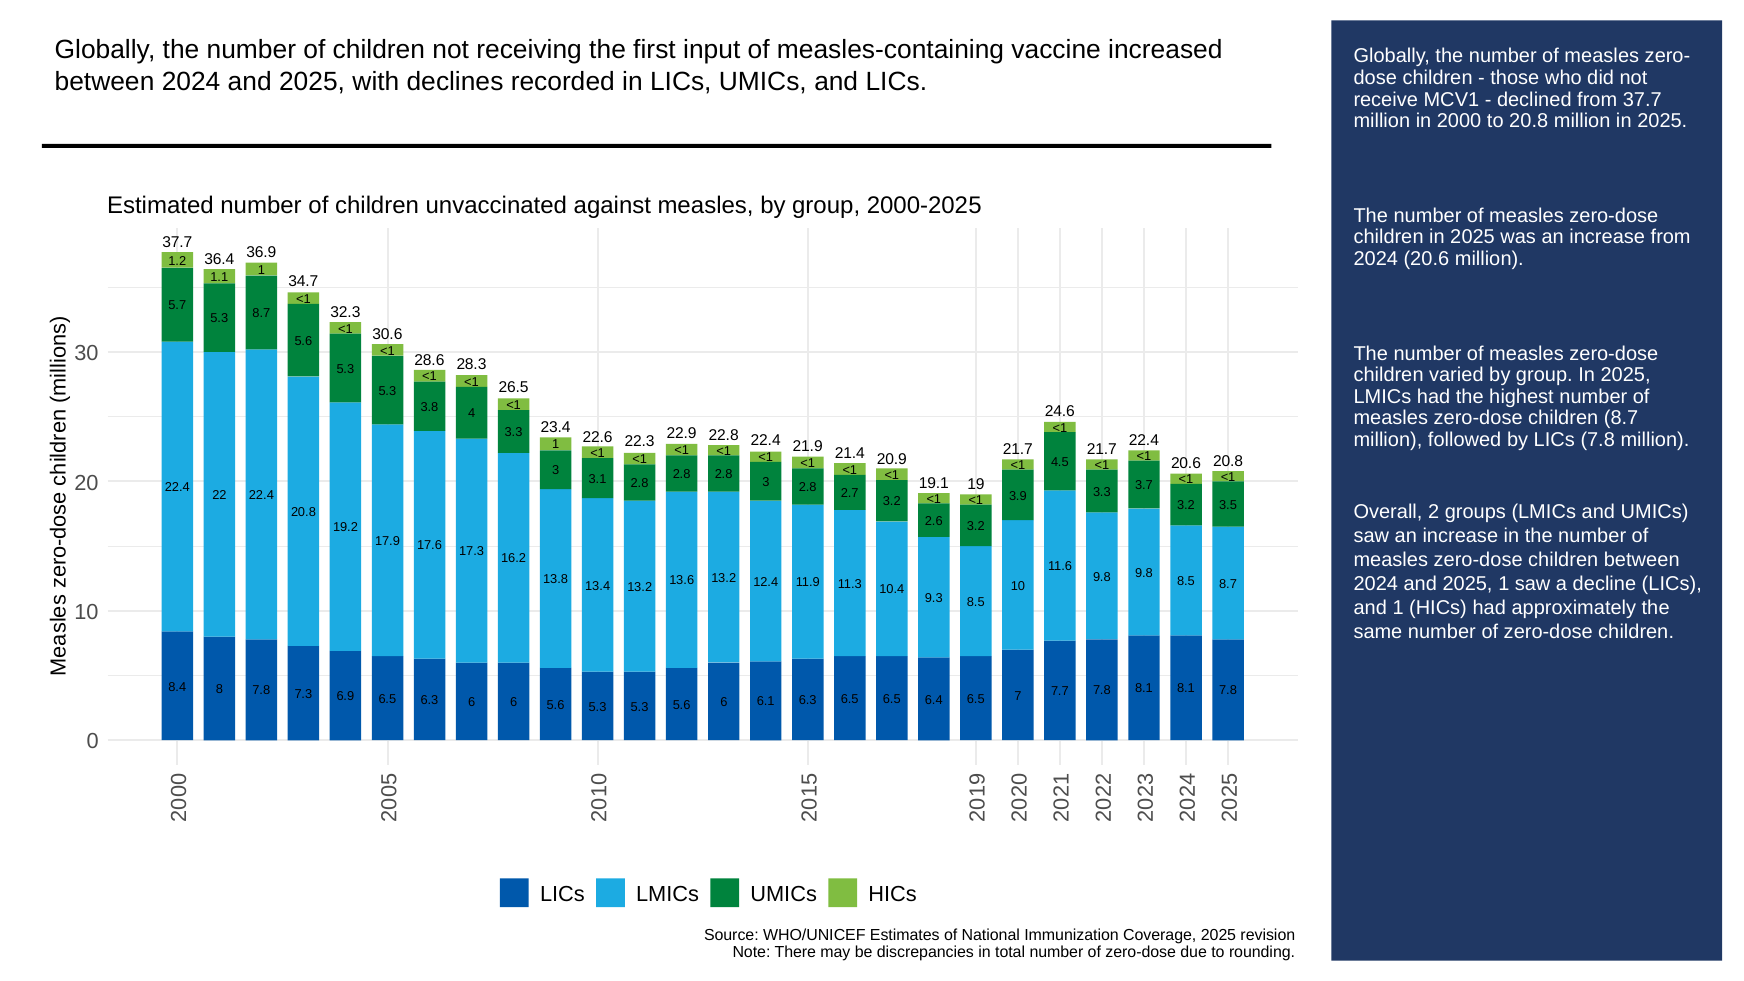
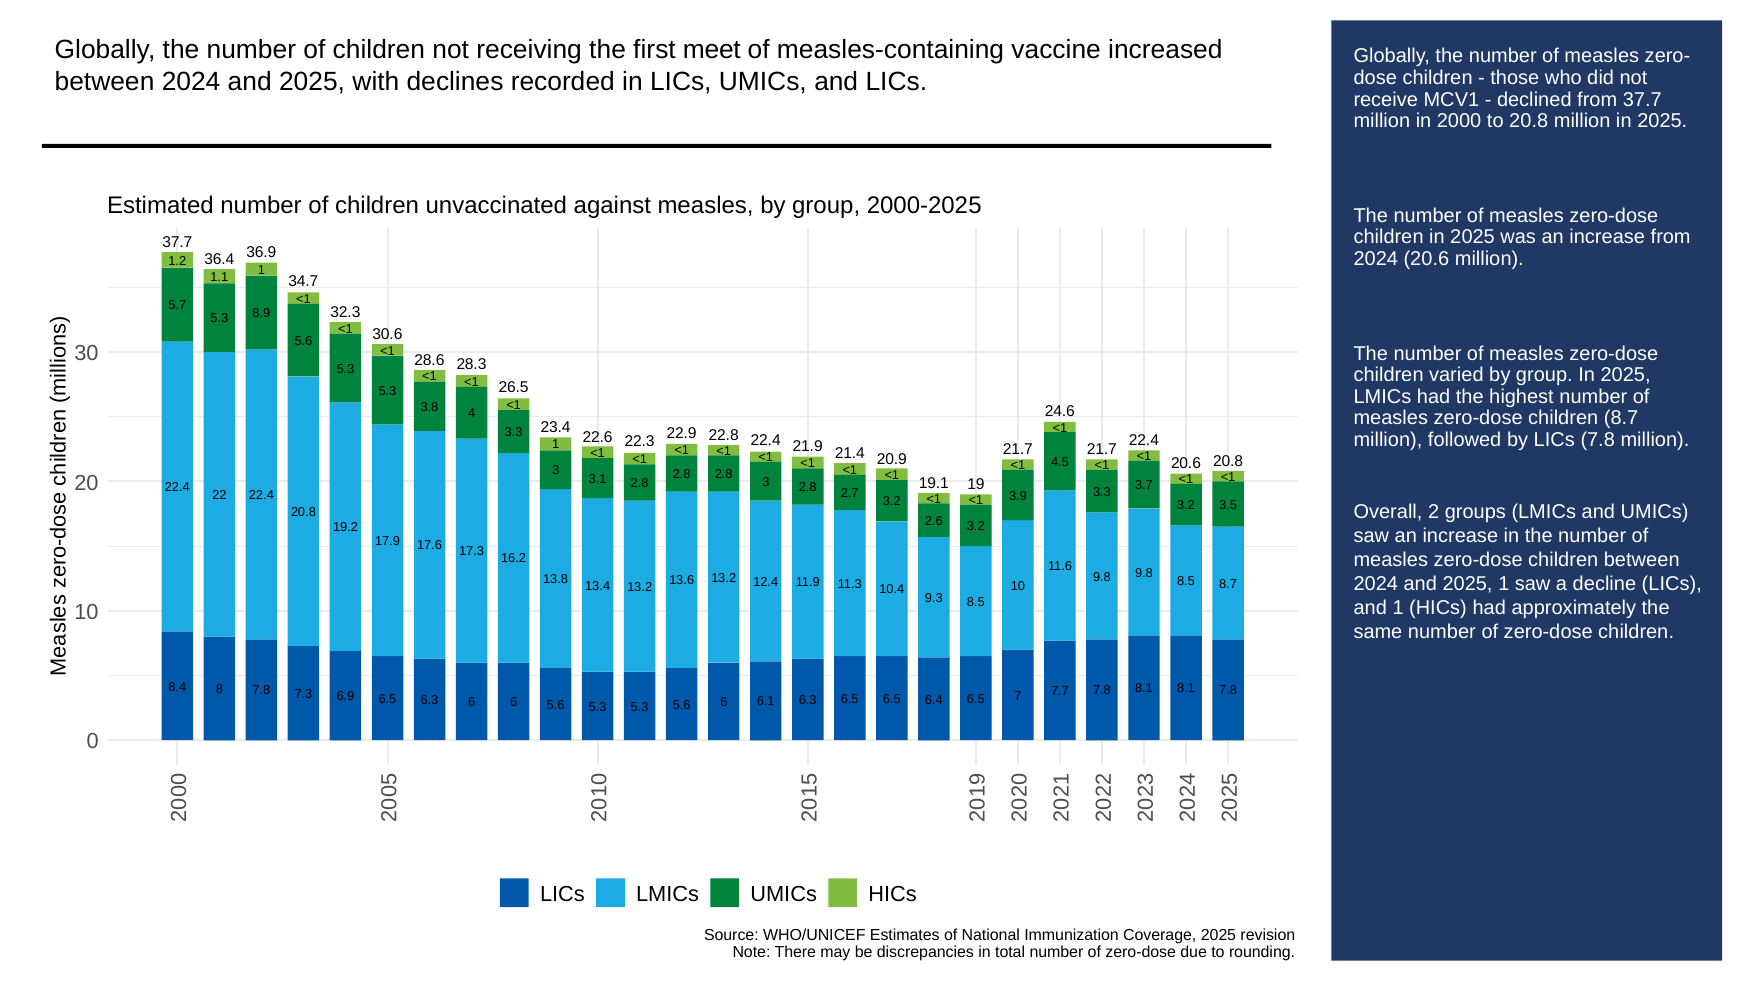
input: input -> meet (712, 50)
5.3 8.7: 8.7 -> 8.9 (261, 313)
